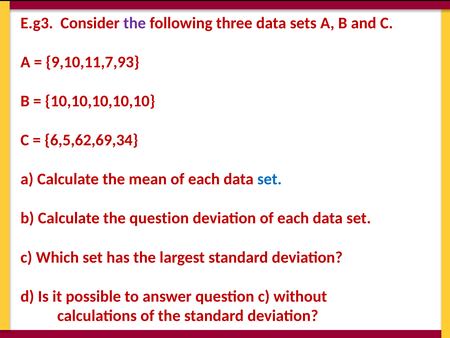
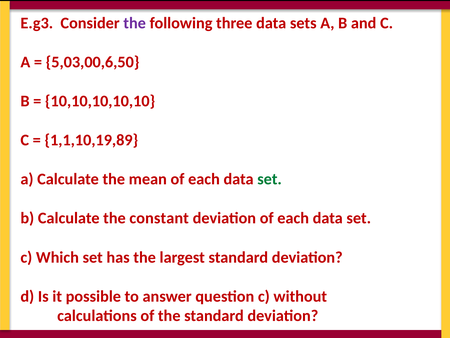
9,10,11,7,93: 9,10,11,7,93 -> 5,03,00,6,50 (93, 62)
6,5,62,69,34: 6,5,62,69,34 -> 1,1,10,19,89 (91, 140)
set colour: blue -> green (270, 179)
the question: question -> constant (159, 218)
